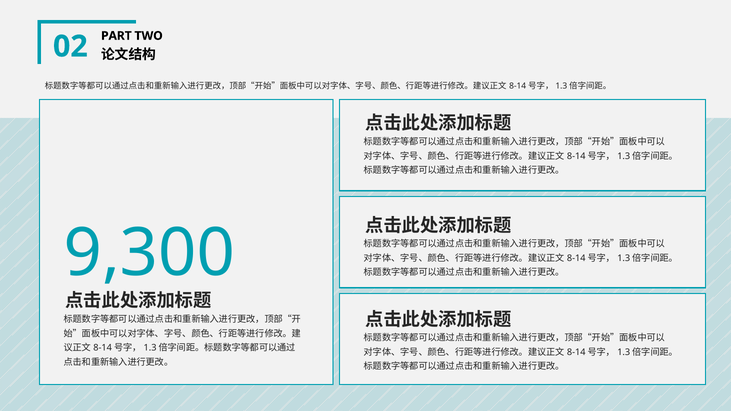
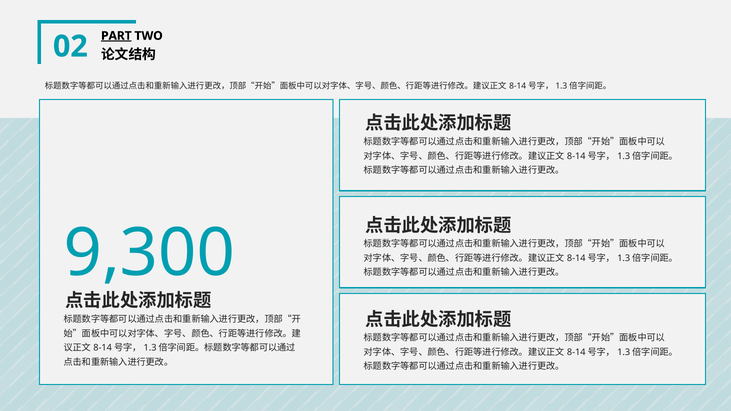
PART underline: none -> present (116, 36)
